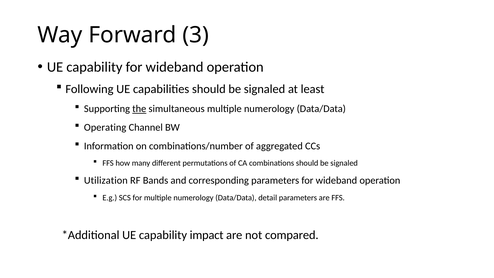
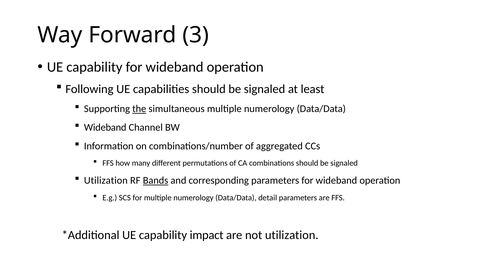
Operating: Operating -> Wideband (105, 127)
Bands underline: none -> present (156, 180)
not compared: compared -> utilization (292, 235)
